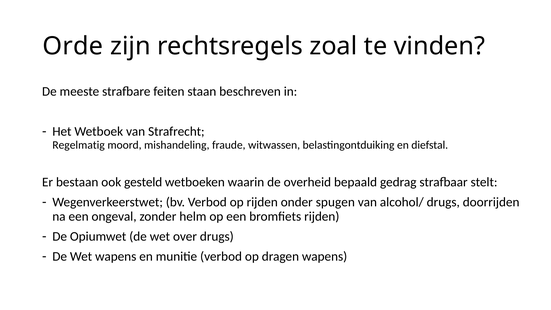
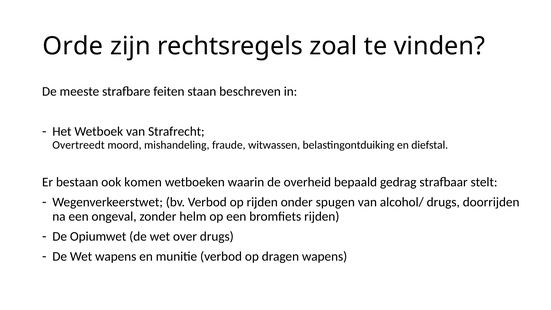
Regelmatig: Regelmatig -> Overtreedt (79, 145)
gesteld: gesteld -> komen (143, 182)
